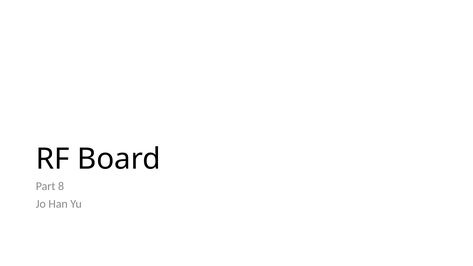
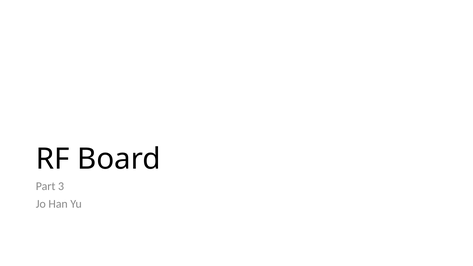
8: 8 -> 3 (61, 186)
